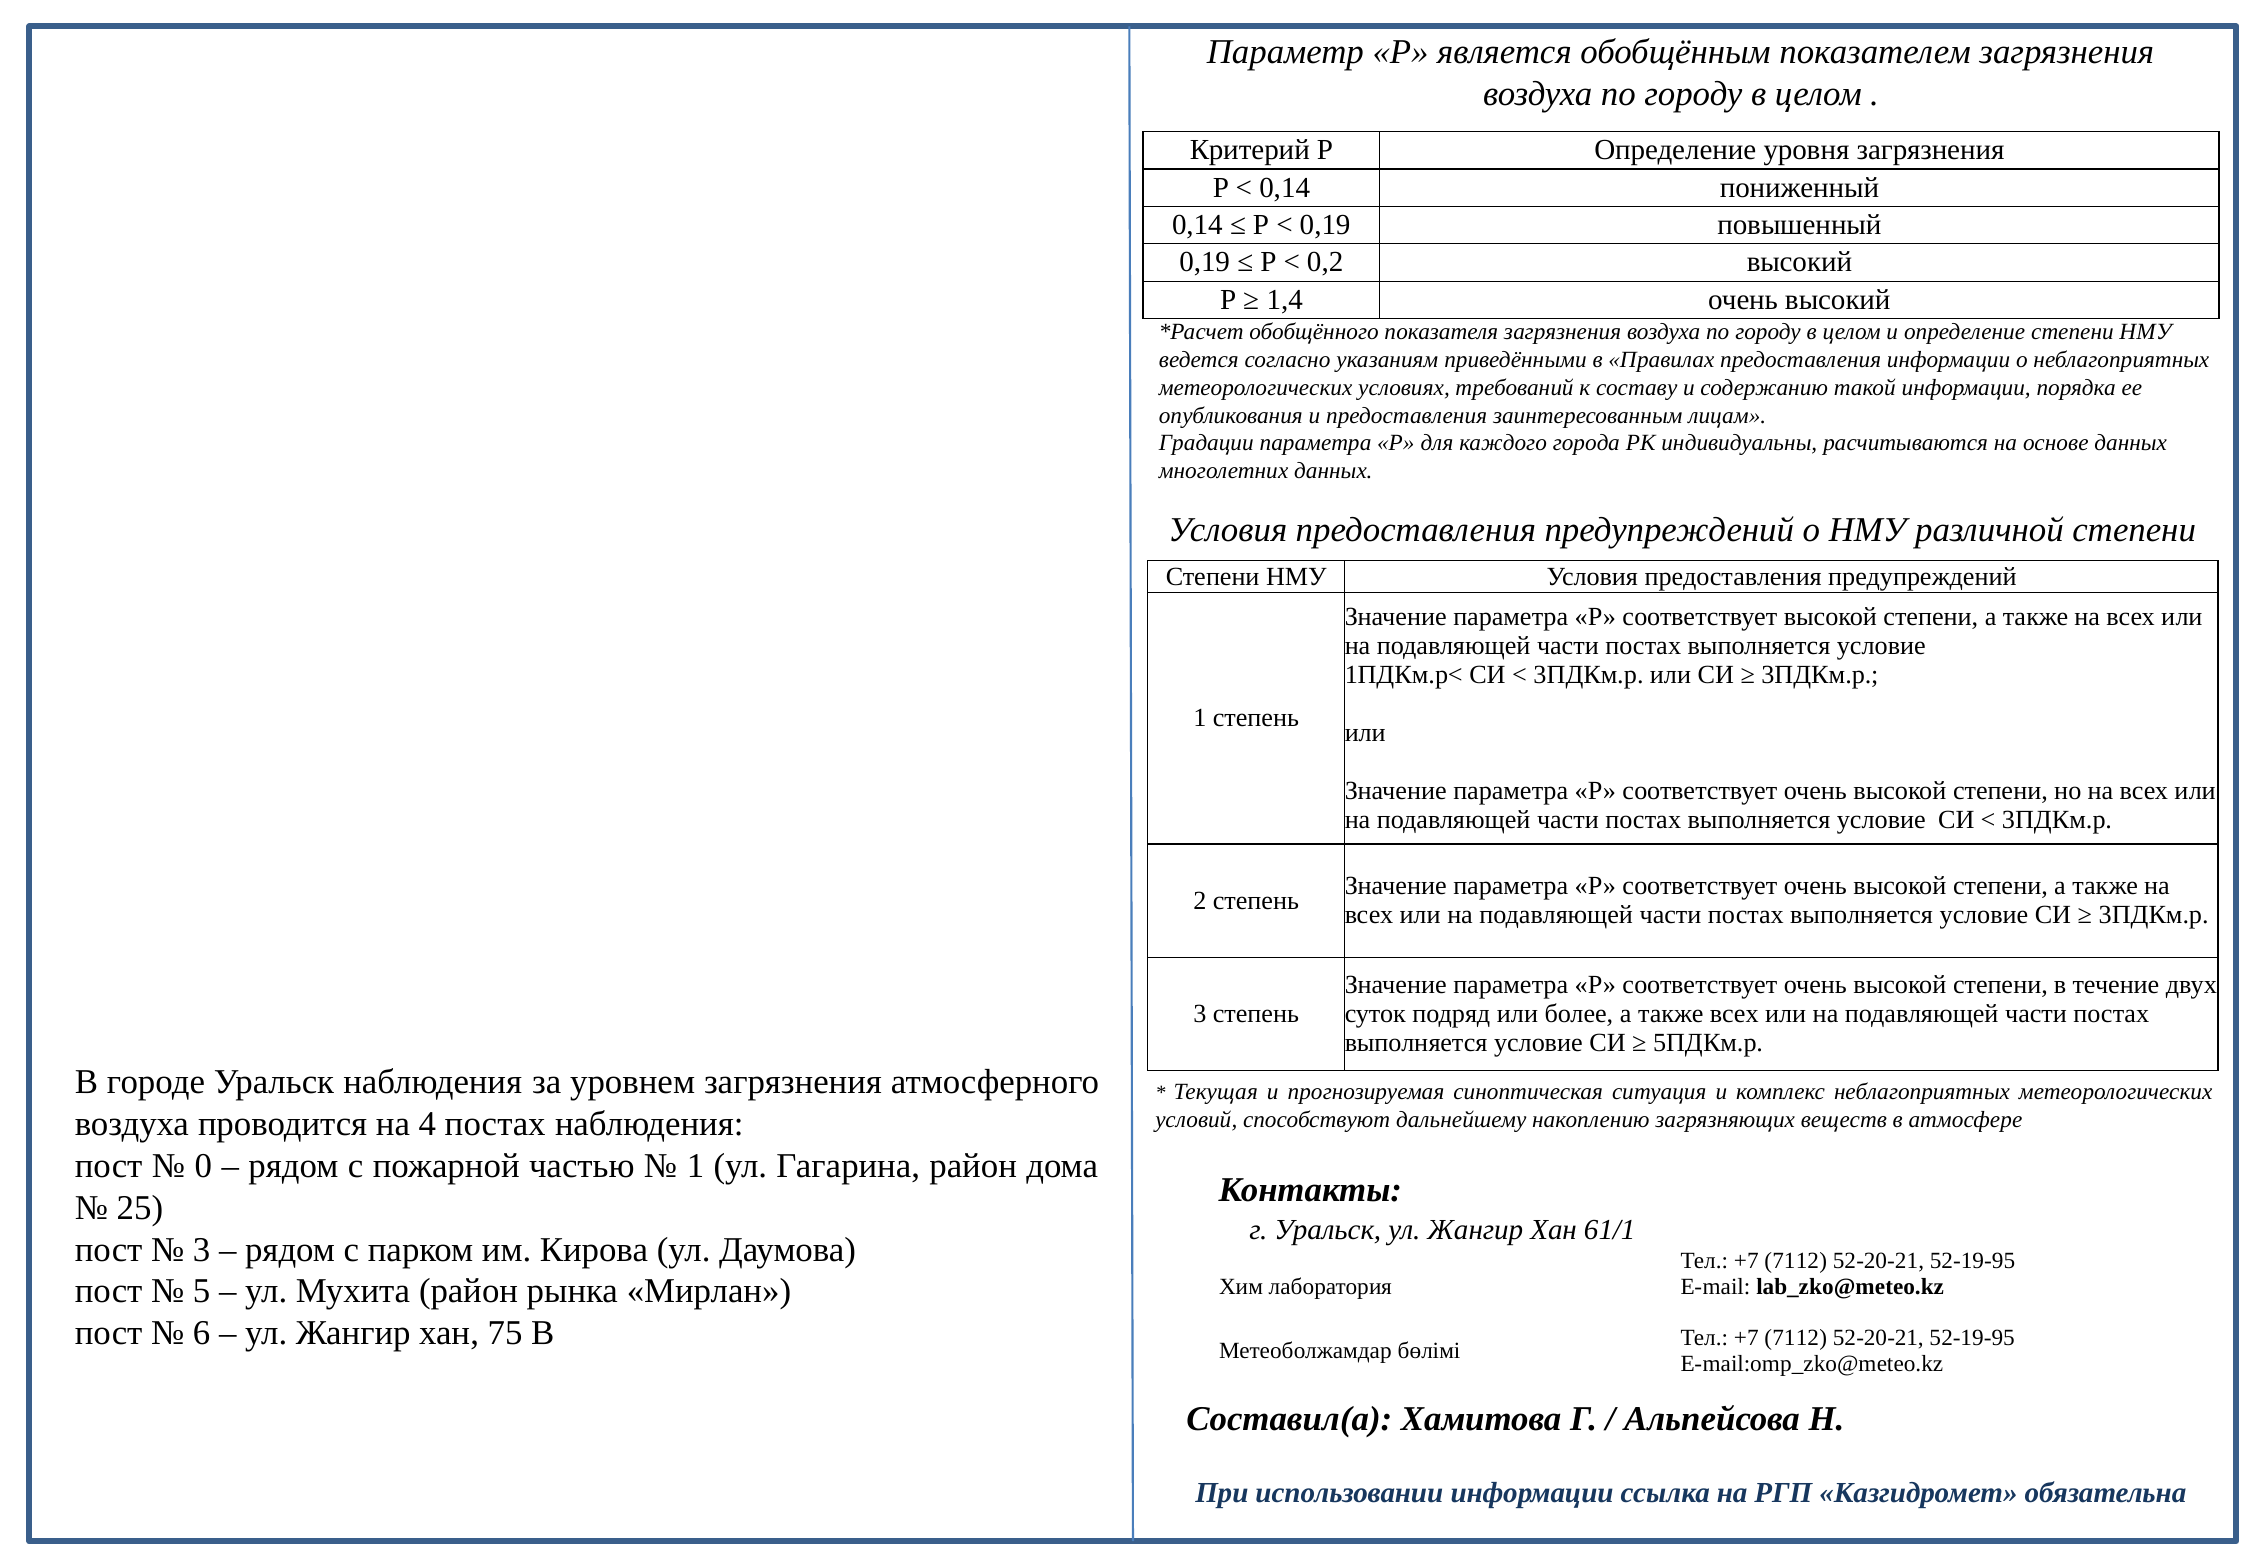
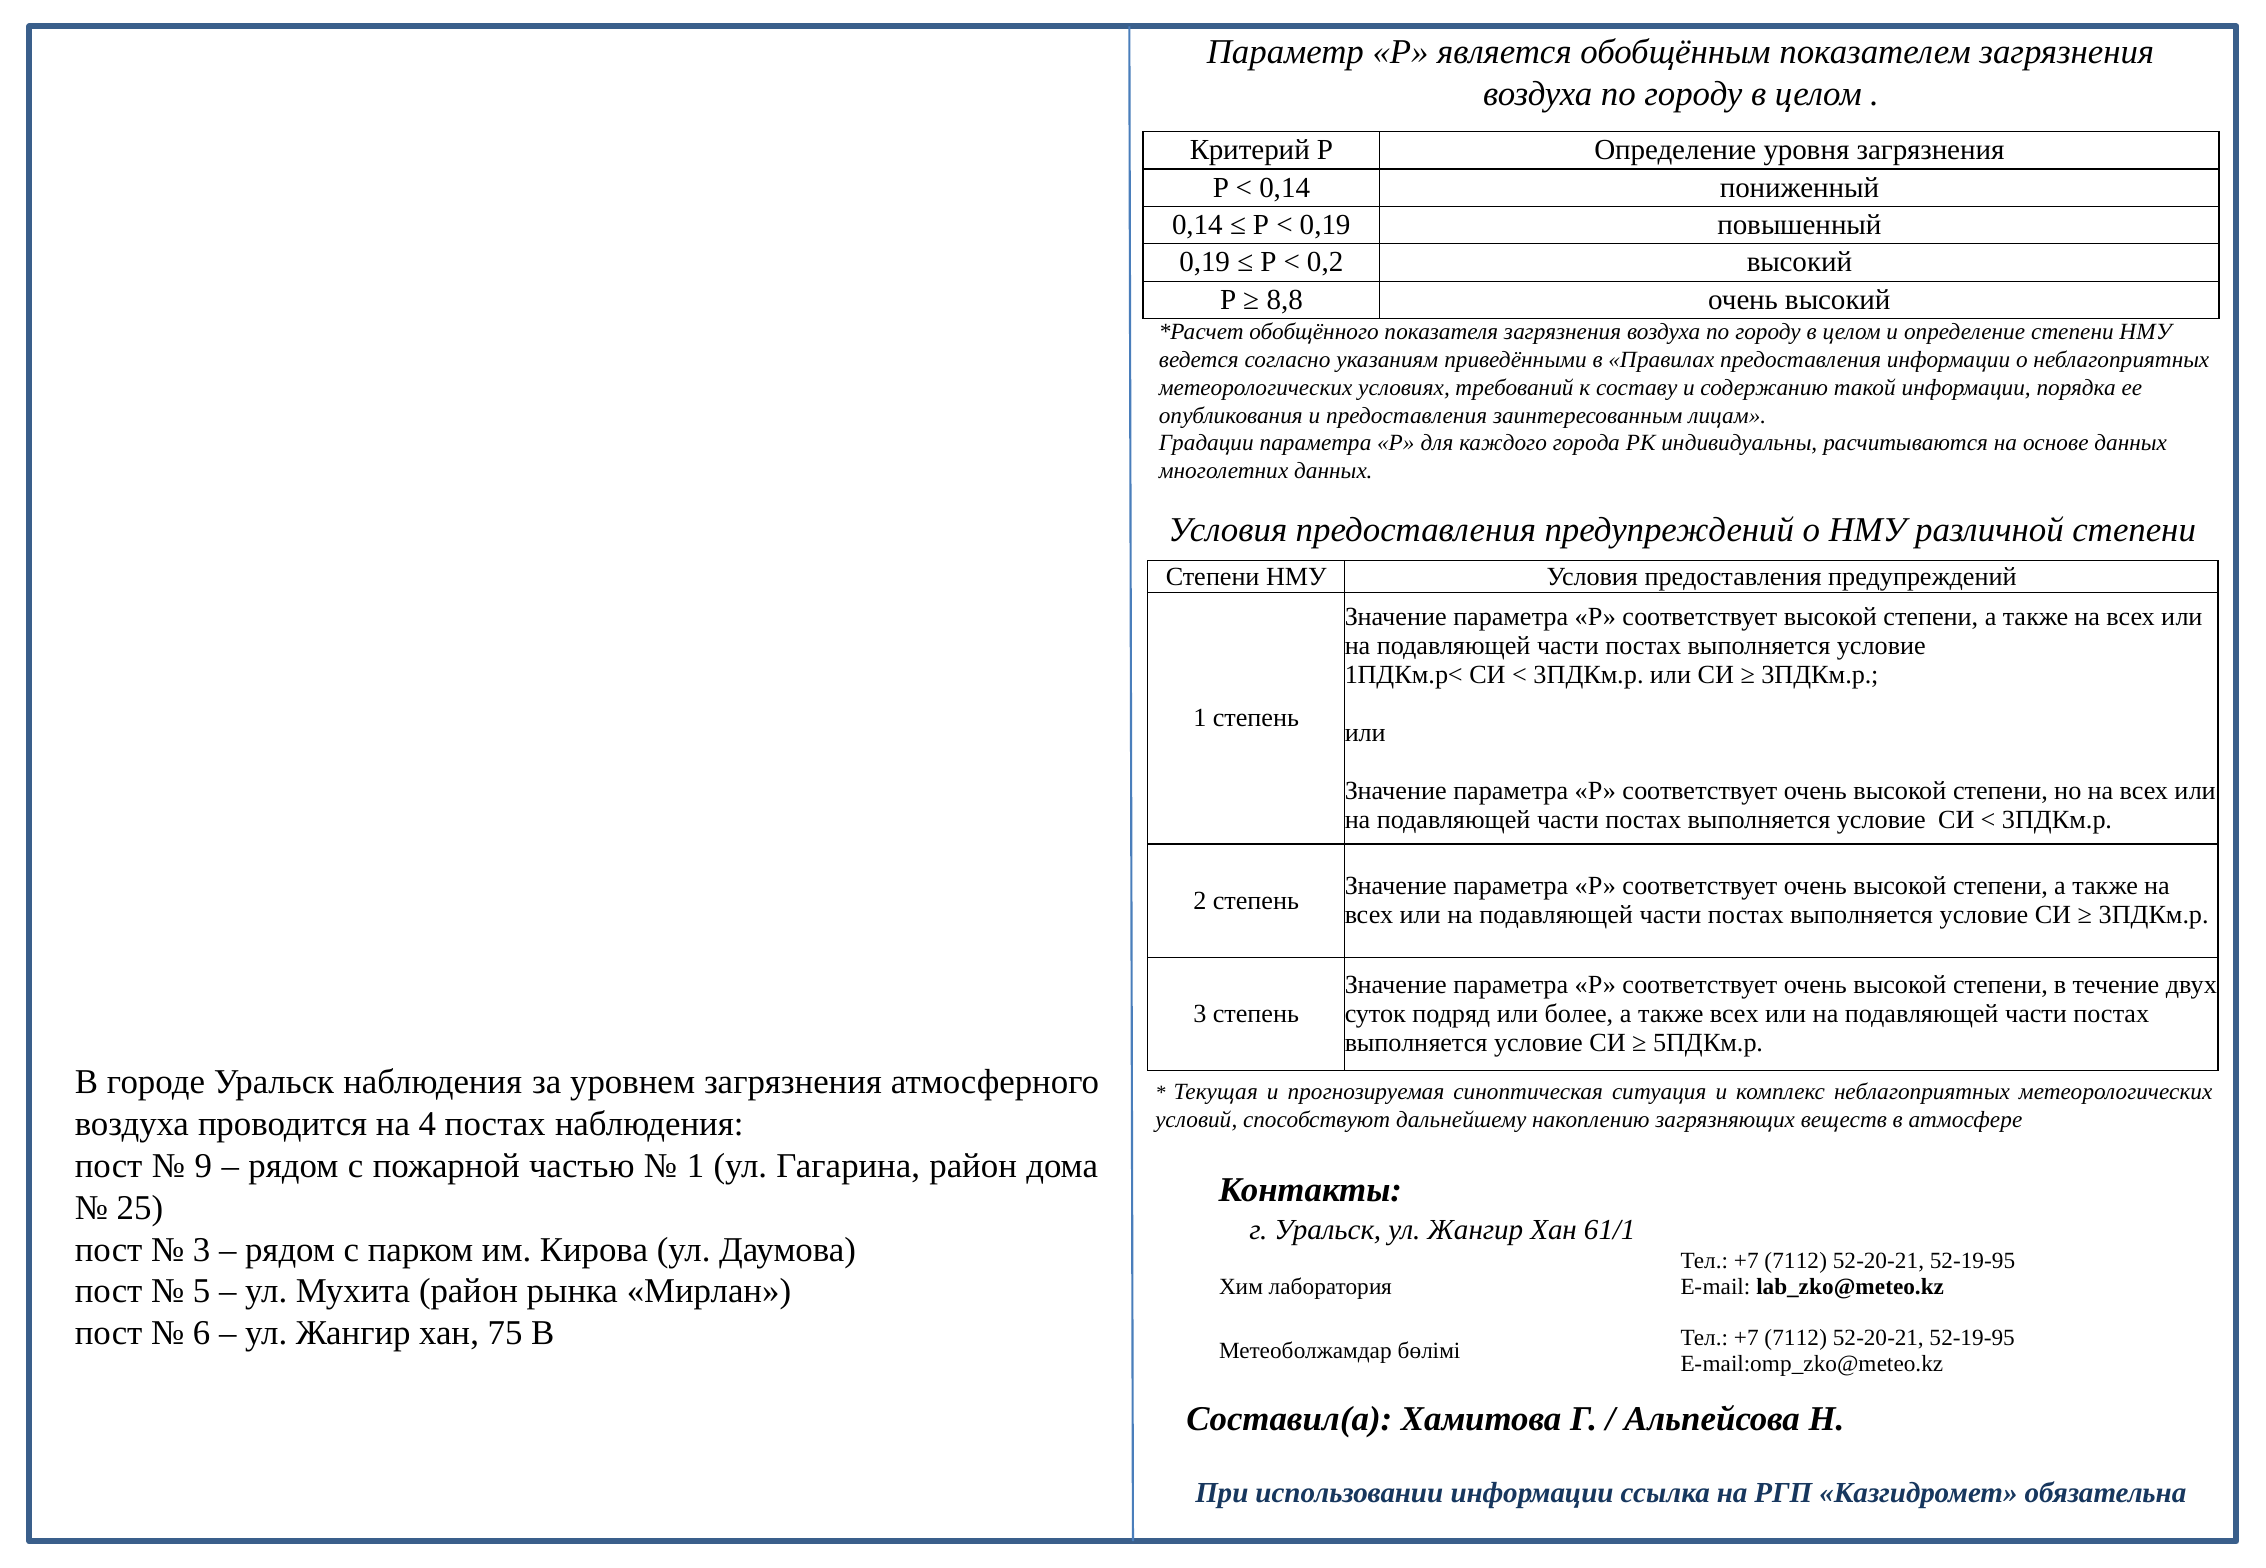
1,4: 1,4 -> 8,8 (1285, 300)
0: 0 -> 9 (203, 1167)
